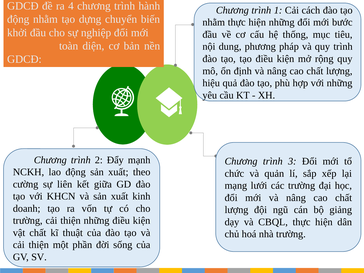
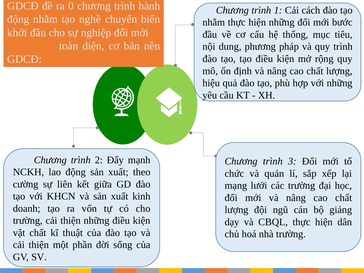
4: 4 -> 0 (71, 6)
dựng: dựng -> nghề (90, 19)
